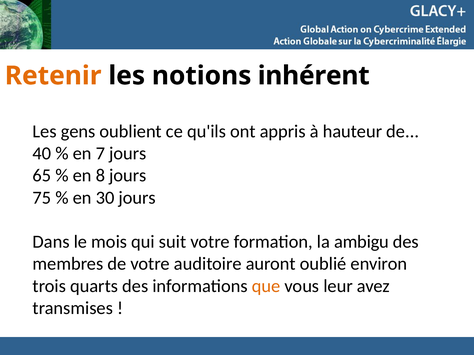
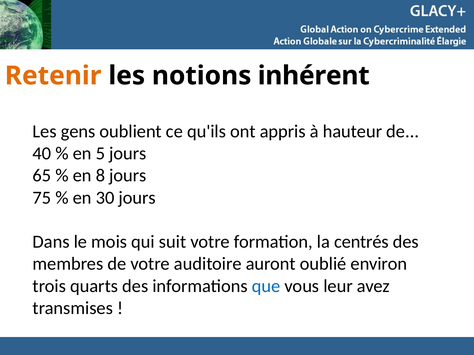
7: 7 -> 5 (100, 154)
ambigu: ambigu -> centrés (361, 242)
que colour: orange -> blue (266, 286)
